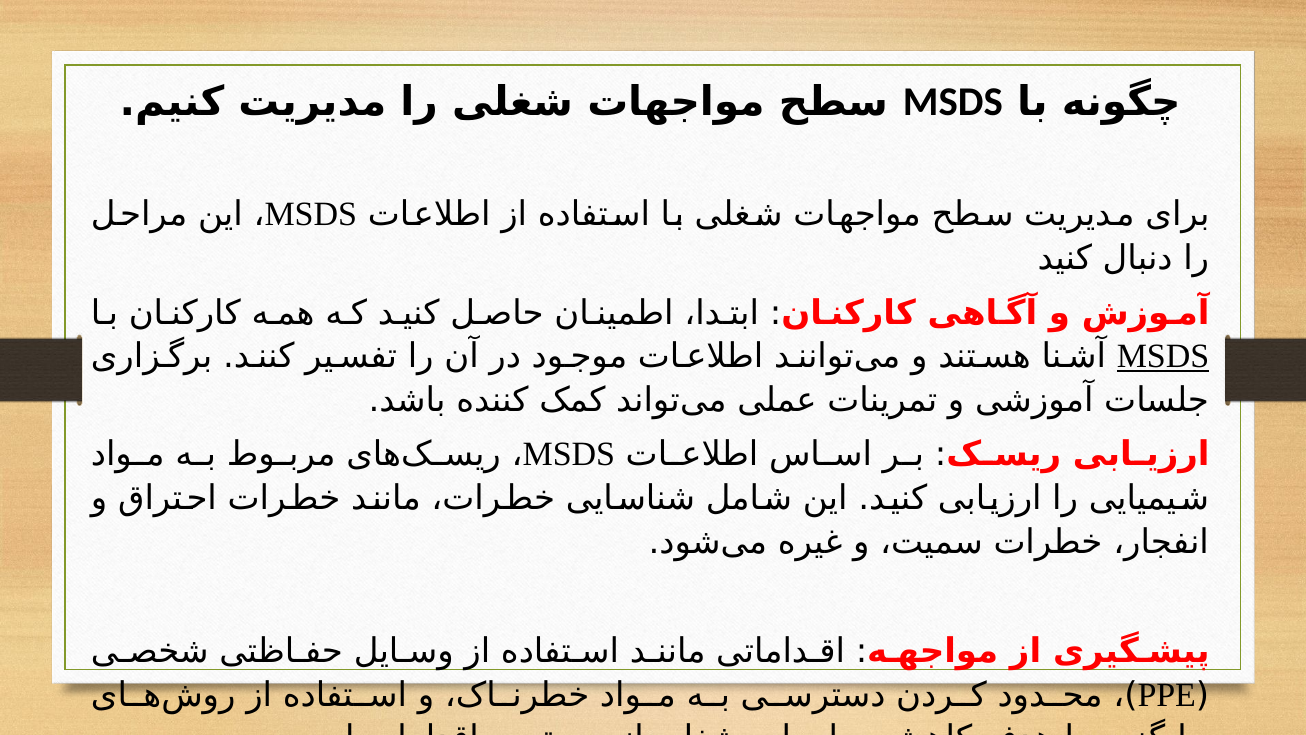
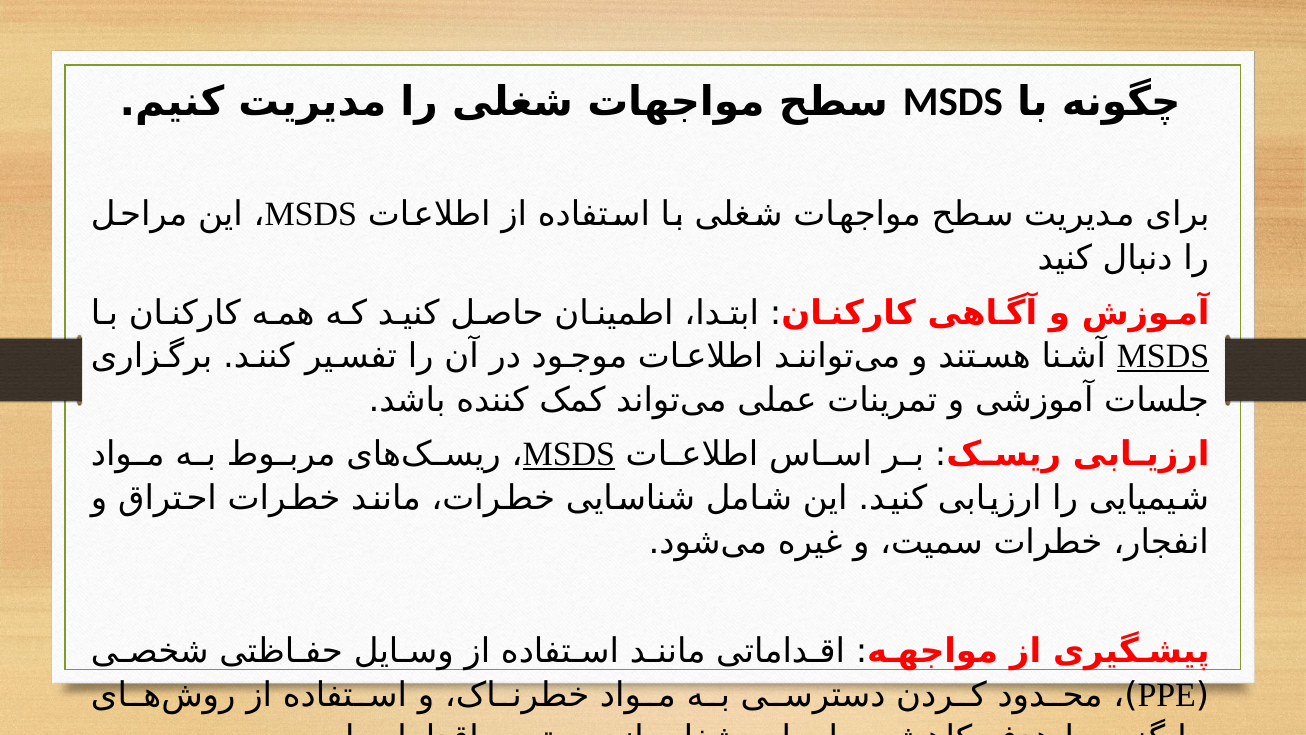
MSDS underline: none -> present (569, 454)
